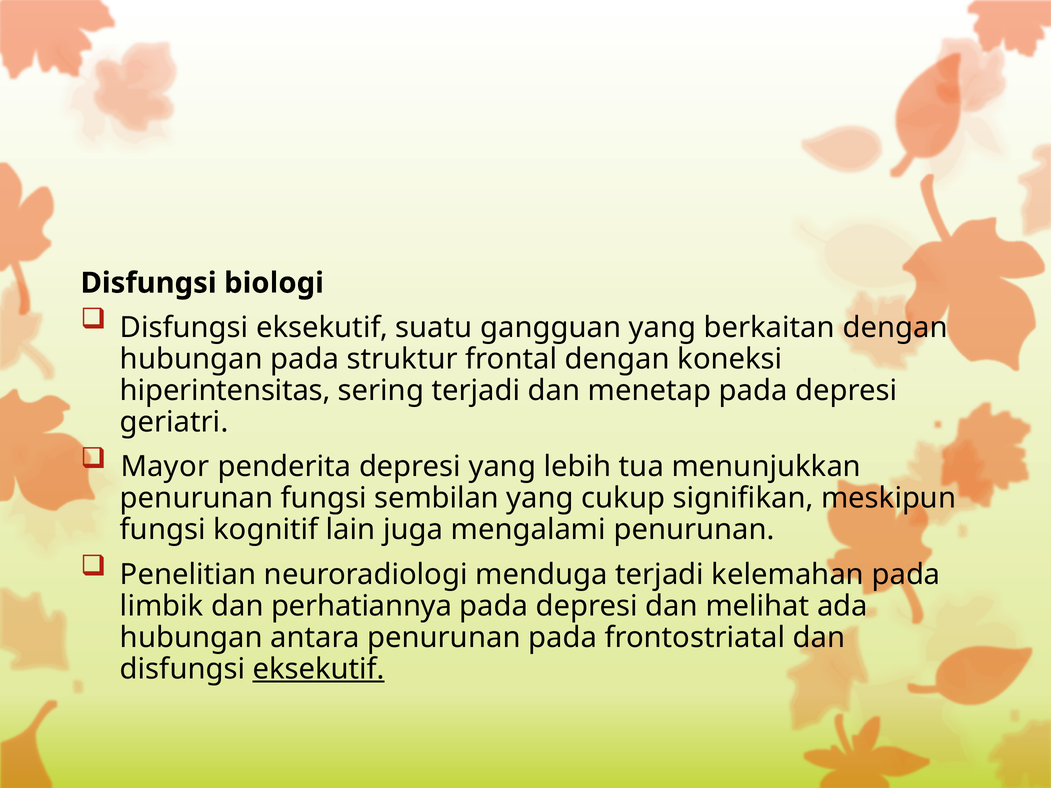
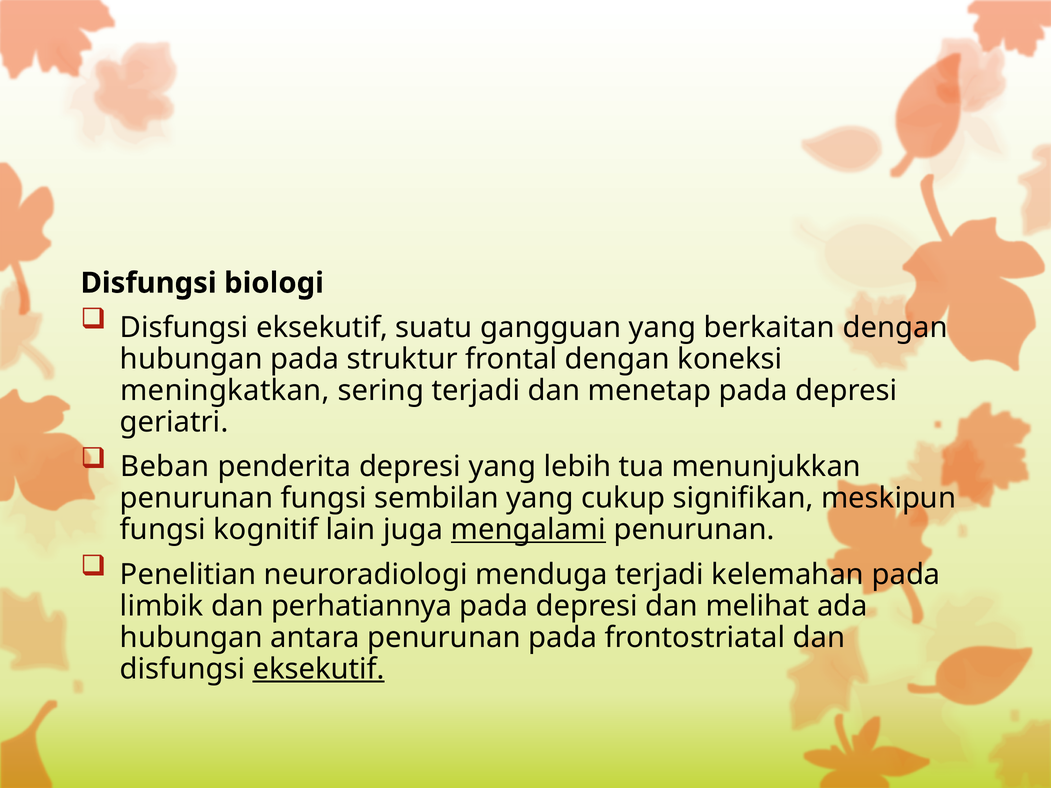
hiperintensitas: hiperintensitas -> meningkatkan (225, 391)
Mayor: Mayor -> Beban (165, 467)
mengalami underline: none -> present (528, 530)
